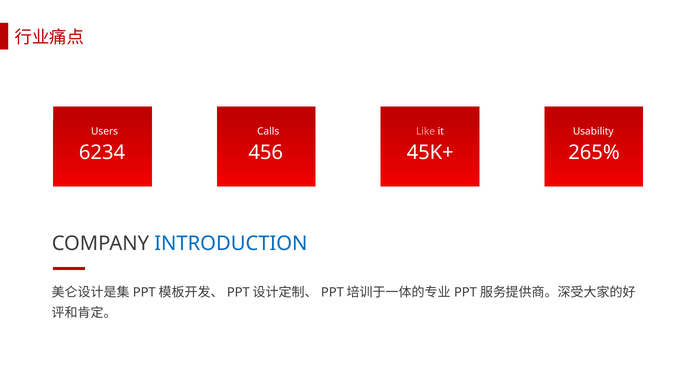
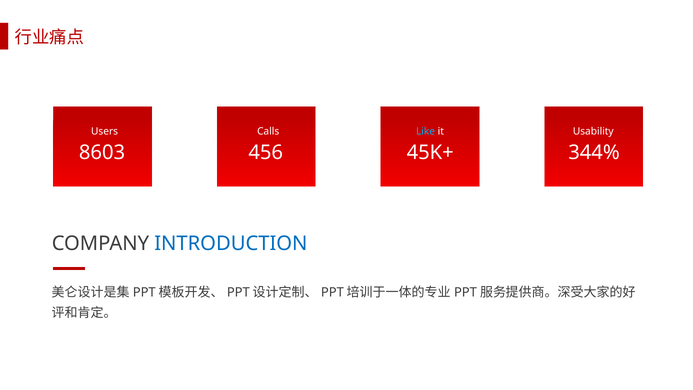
Like colour: pink -> light blue (426, 132)
6234: 6234 -> 8603 (102, 153)
265%: 265% -> 344% (594, 153)
